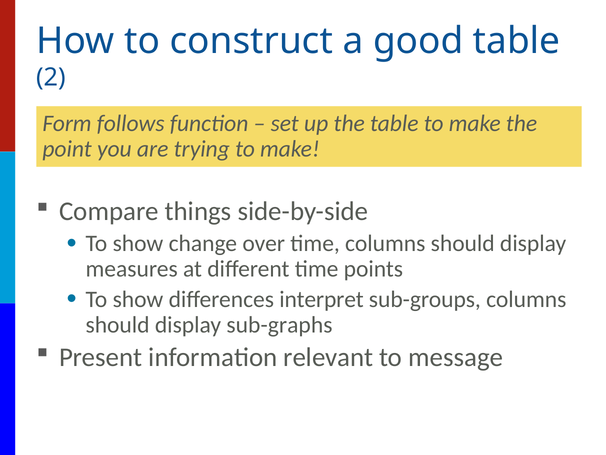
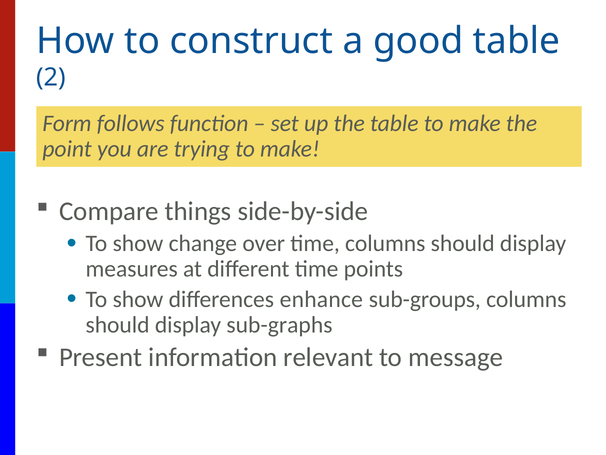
interpret: interpret -> enhance (321, 299)
